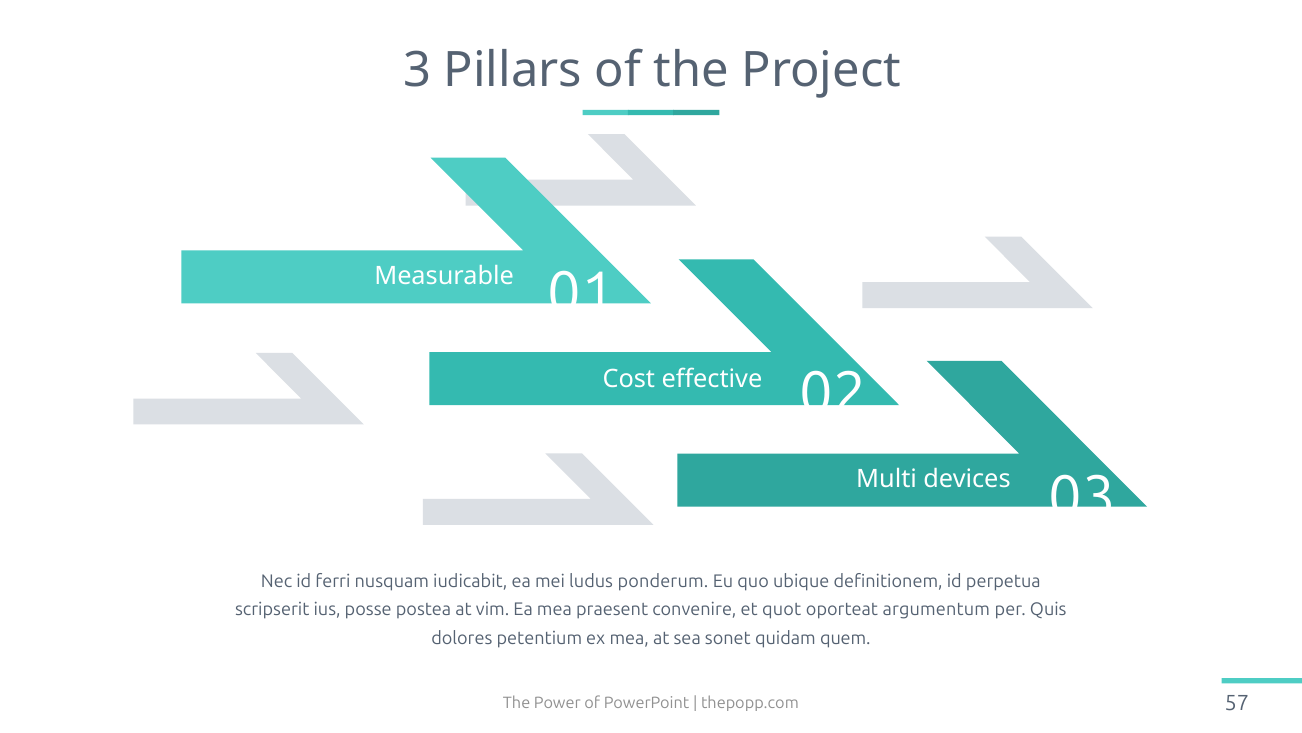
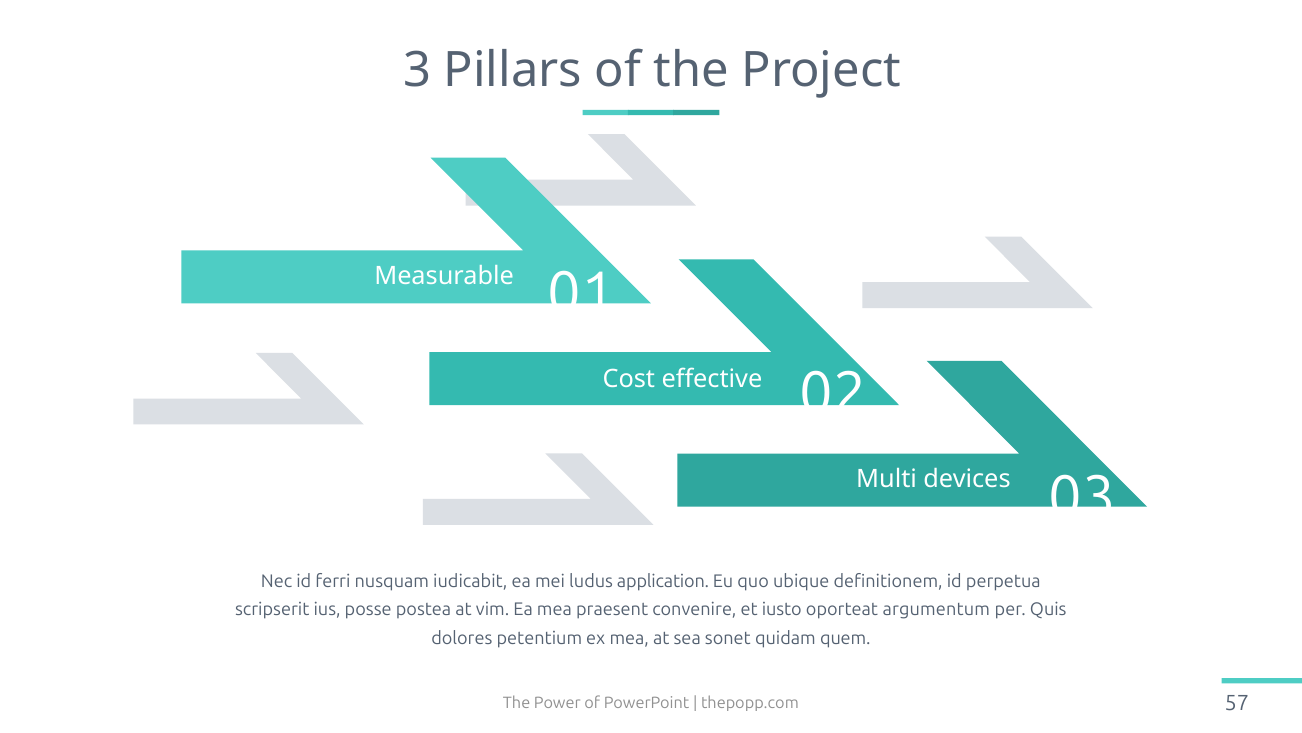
ponderum: ponderum -> application (663, 581)
quot: quot -> iusto (782, 609)
